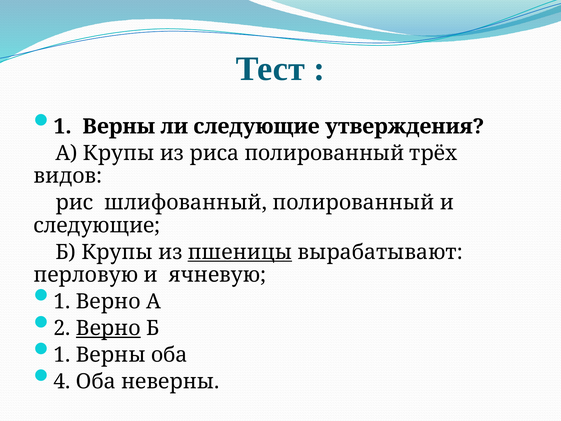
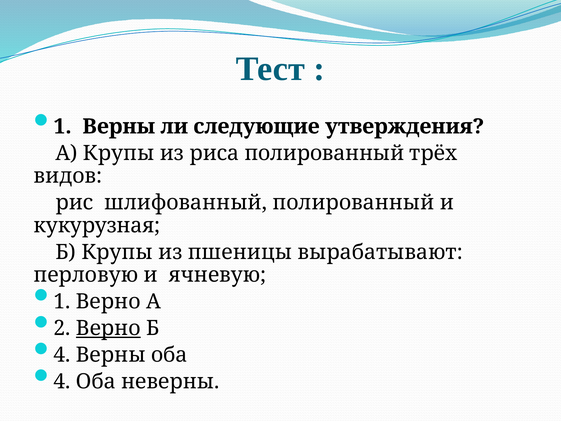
следующие: следующие -> кукурузная (97, 225)
пшеницы underline: present -> none (240, 252)
1: 1 -> 4 (62, 355)
